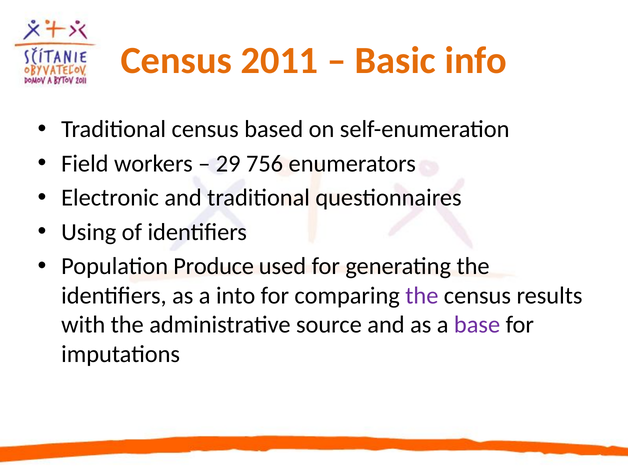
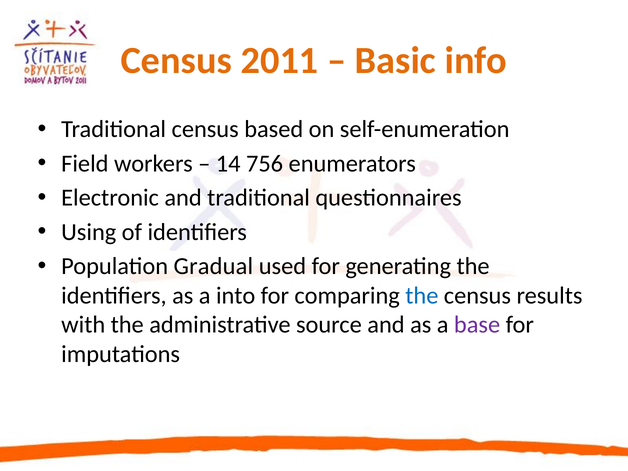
29: 29 -> 14 (228, 164)
Produce: Produce -> Gradual (213, 266)
the colour: purple -> blue (422, 296)
